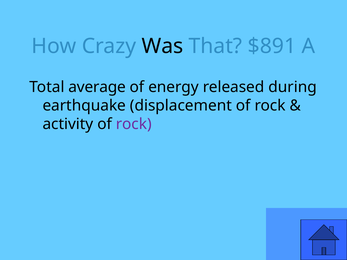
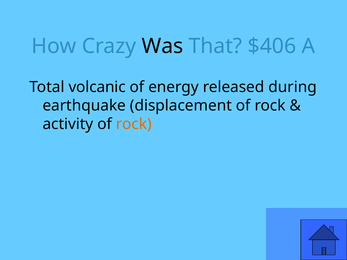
$891: $891 -> $406 (272, 46)
average: average -> volcanic (97, 87)
rock colour: purple -> orange (134, 124)
